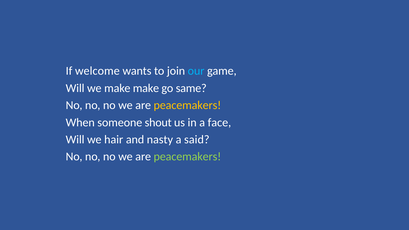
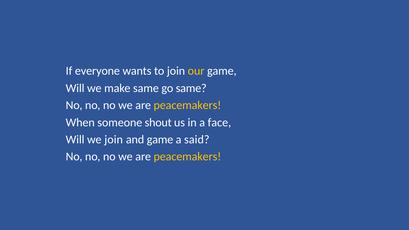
welcome: welcome -> everyone (97, 71)
our colour: light blue -> yellow (196, 71)
make make: make -> same (146, 88)
we hair: hair -> join (114, 140)
and nasty: nasty -> game (160, 140)
peacemakers colour: light green -> yellow (187, 157)
